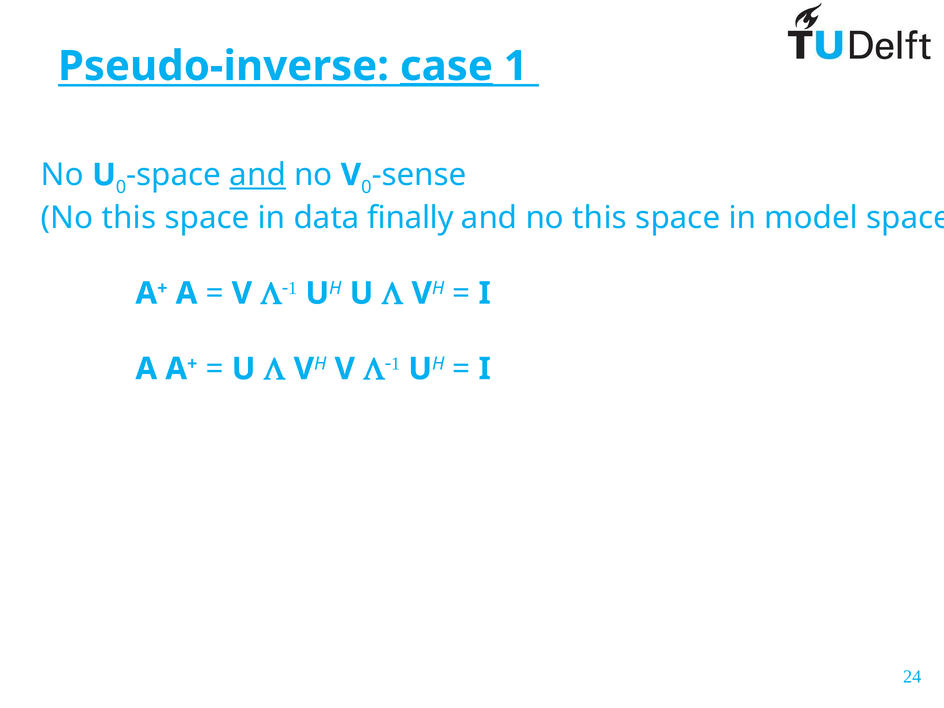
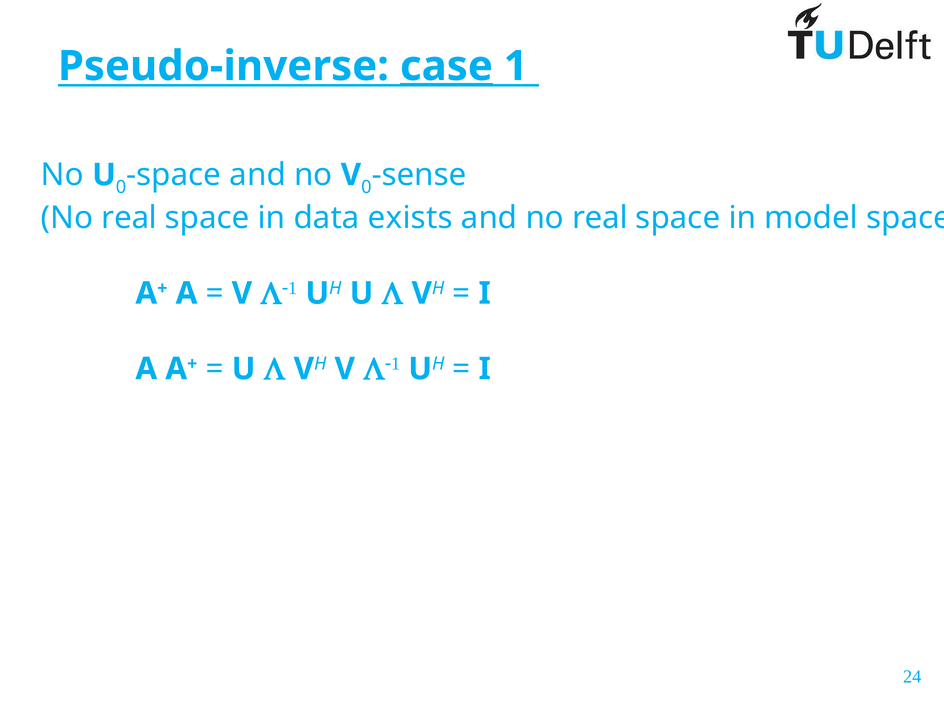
and underline: present -> none (258, 175)
this: this -> real (129, 218)
finally: finally -> exists (410, 218)
and no this: this -> real (600, 218)
